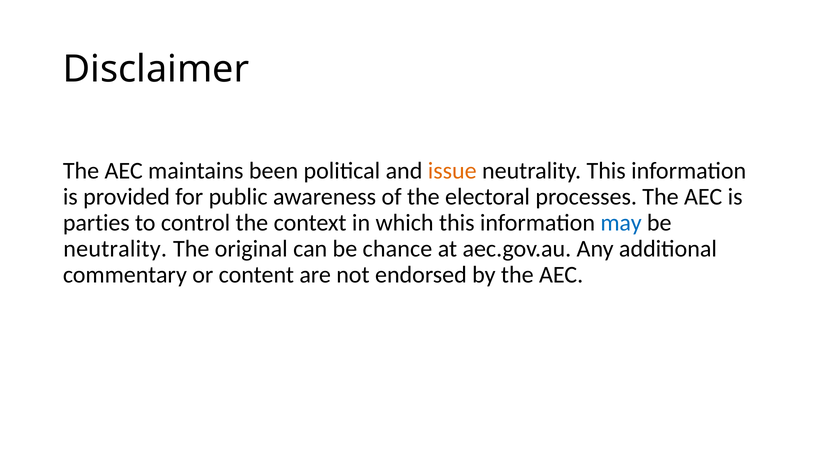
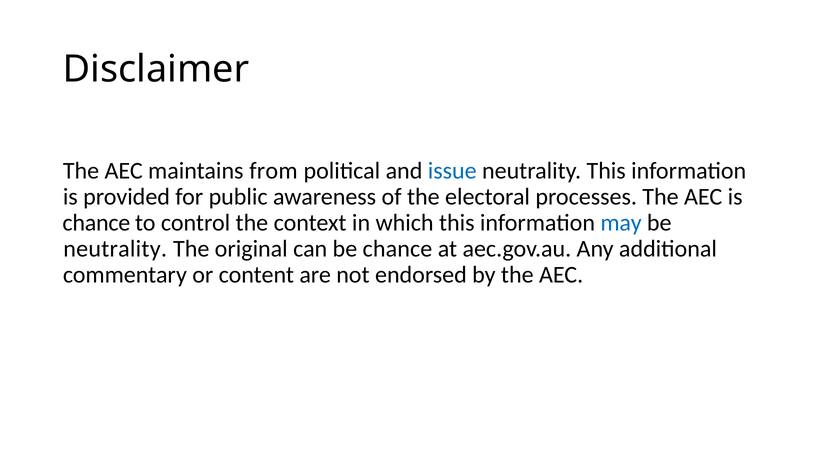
been: been -> from (273, 171)
issue colour: orange -> blue (452, 171)
parties: parties -> chance (96, 223)
